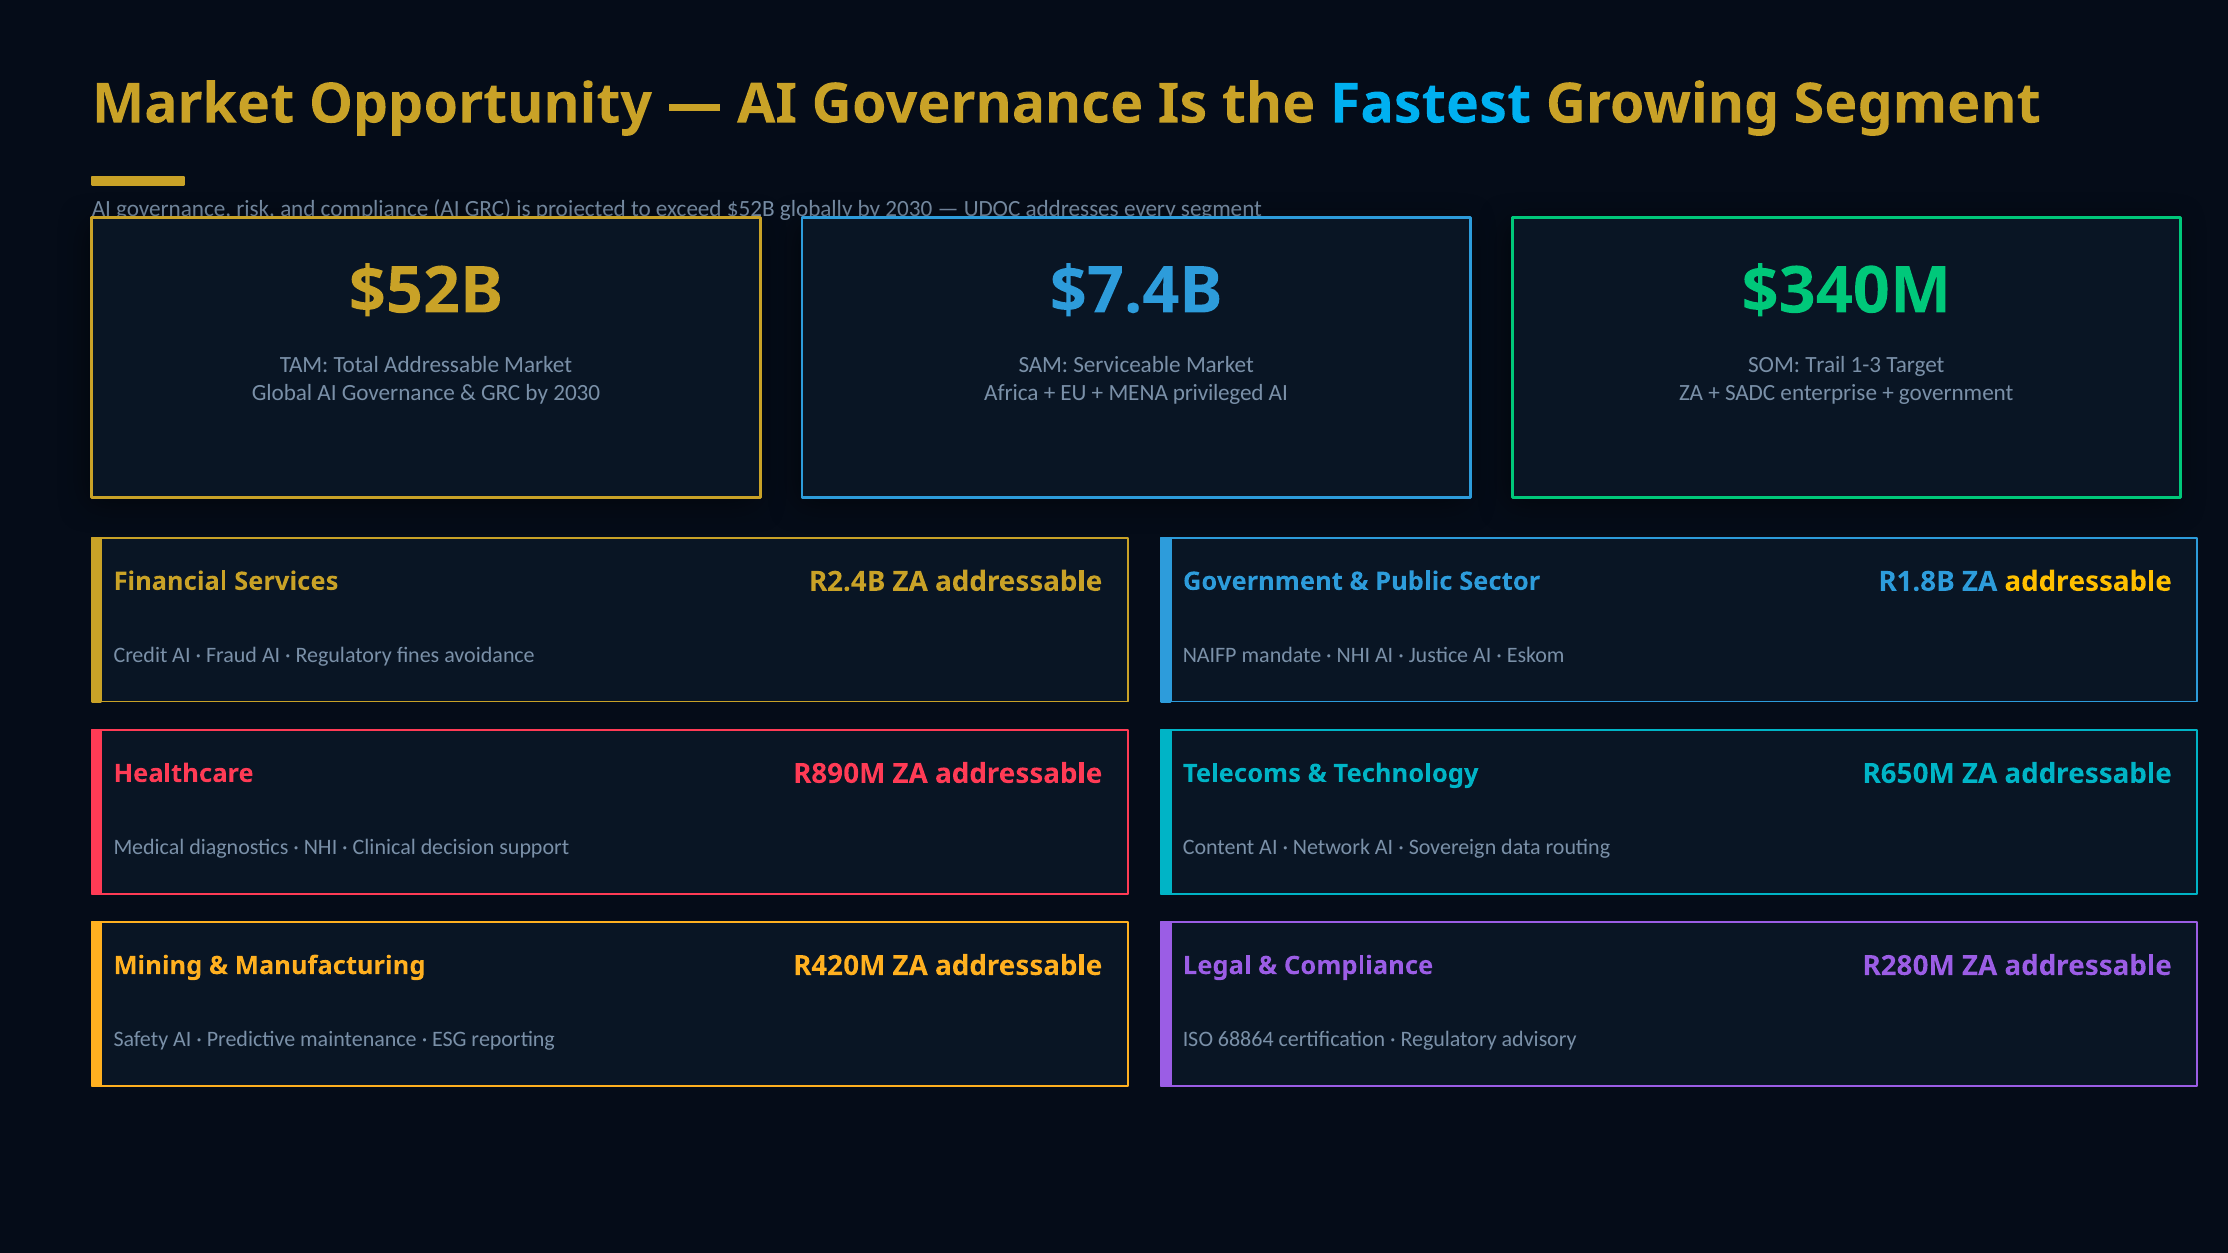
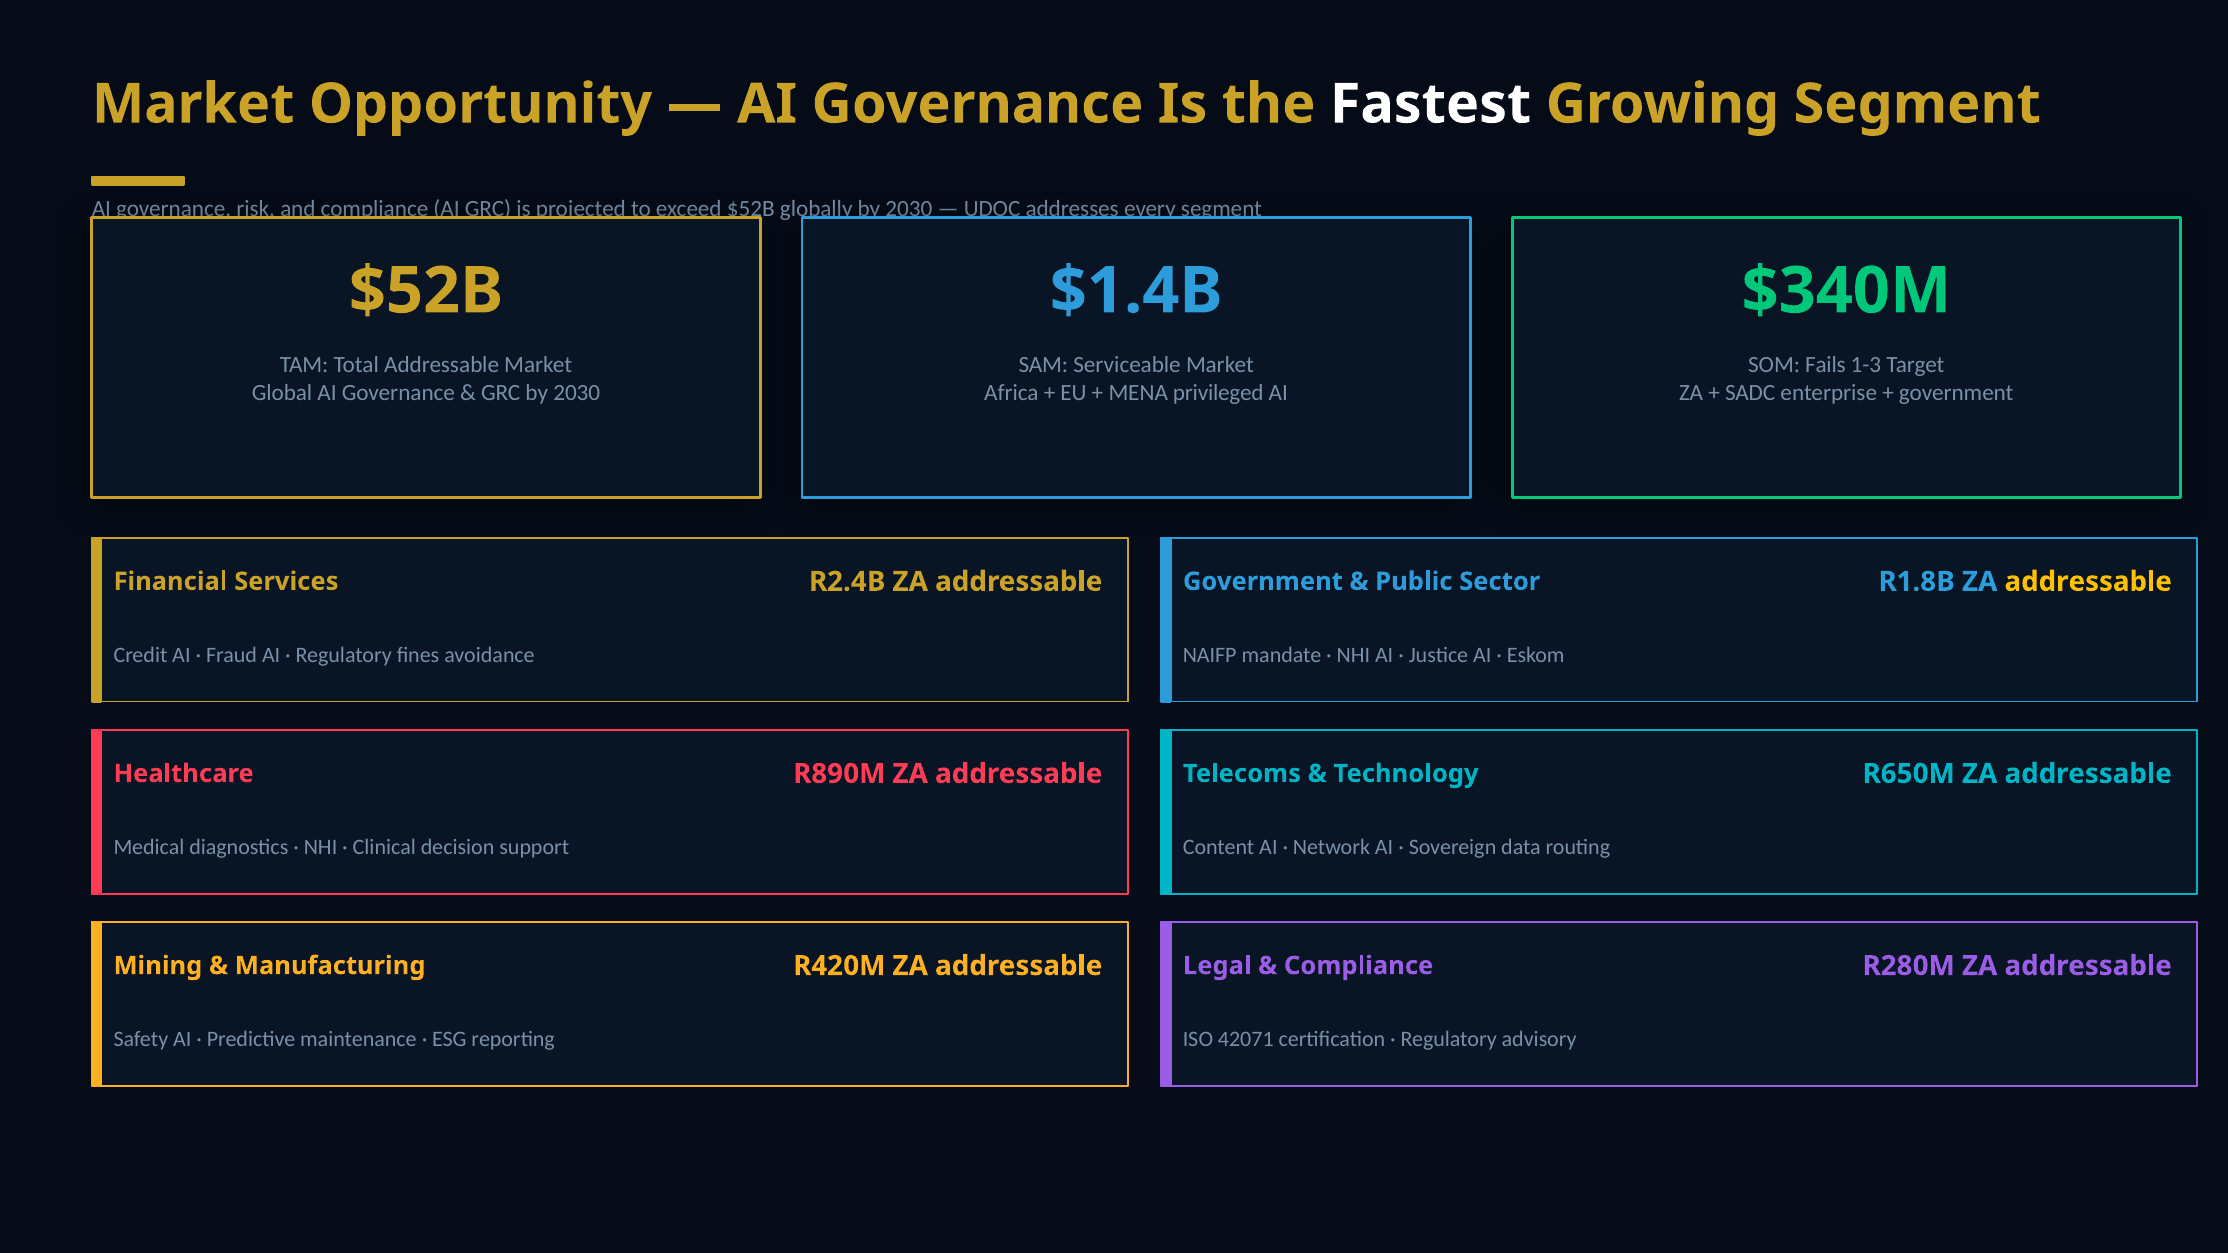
Fastest colour: light blue -> white (1431, 104)
$7.4B: $7.4B -> $1.4B (1136, 291)
Trail: Trail -> Fails (1825, 365)
68864: 68864 -> 42071 (1246, 1039)
